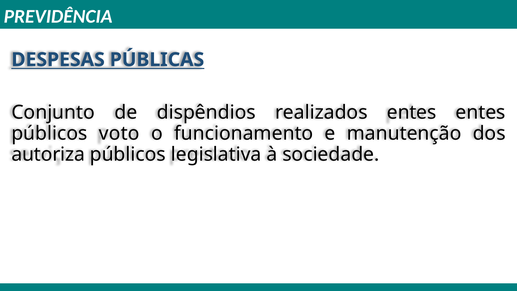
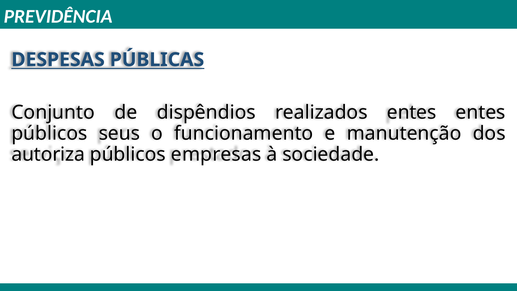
voto: voto -> seus (119, 133)
legislativa: legislativa -> empresas (216, 154)
